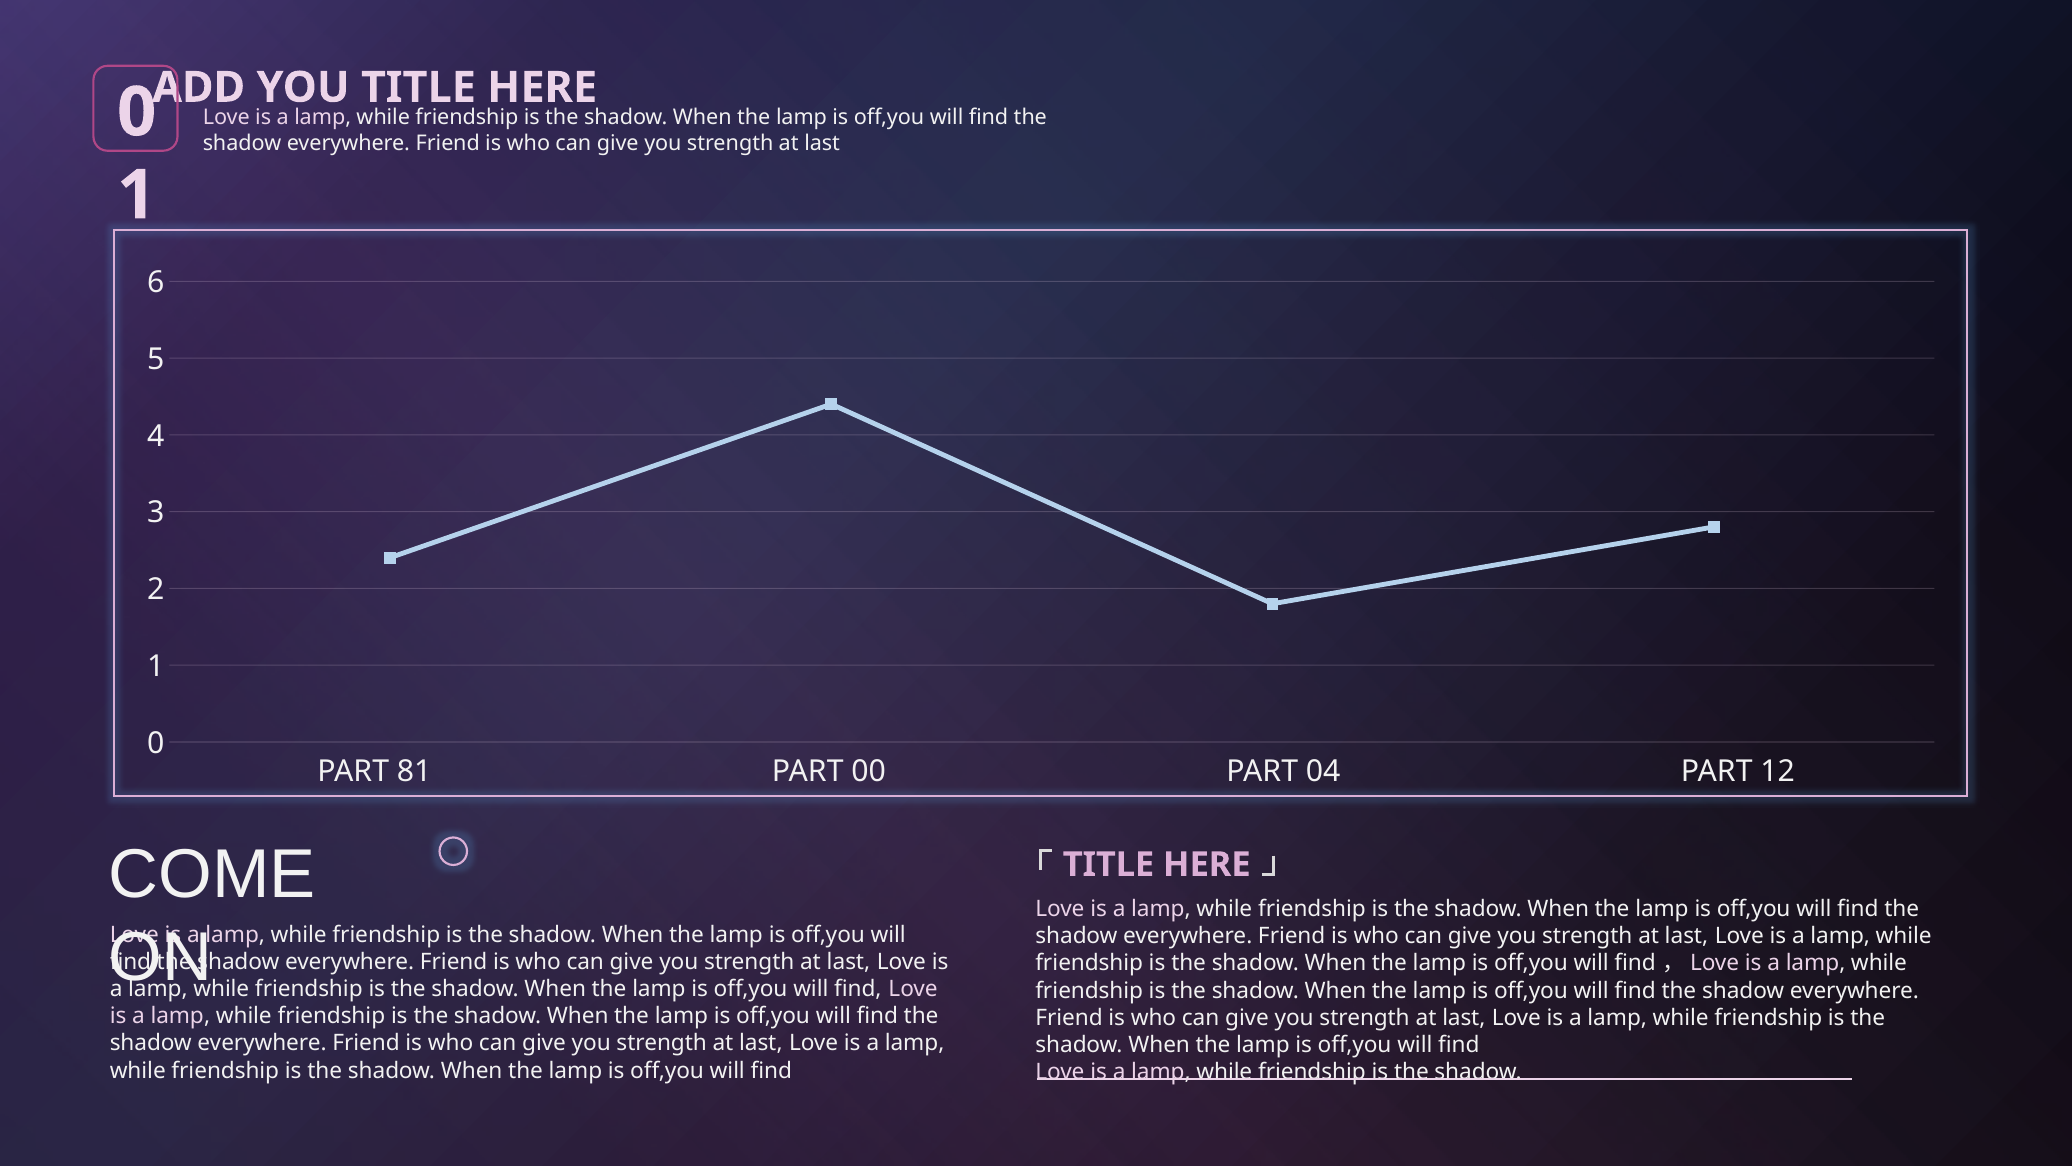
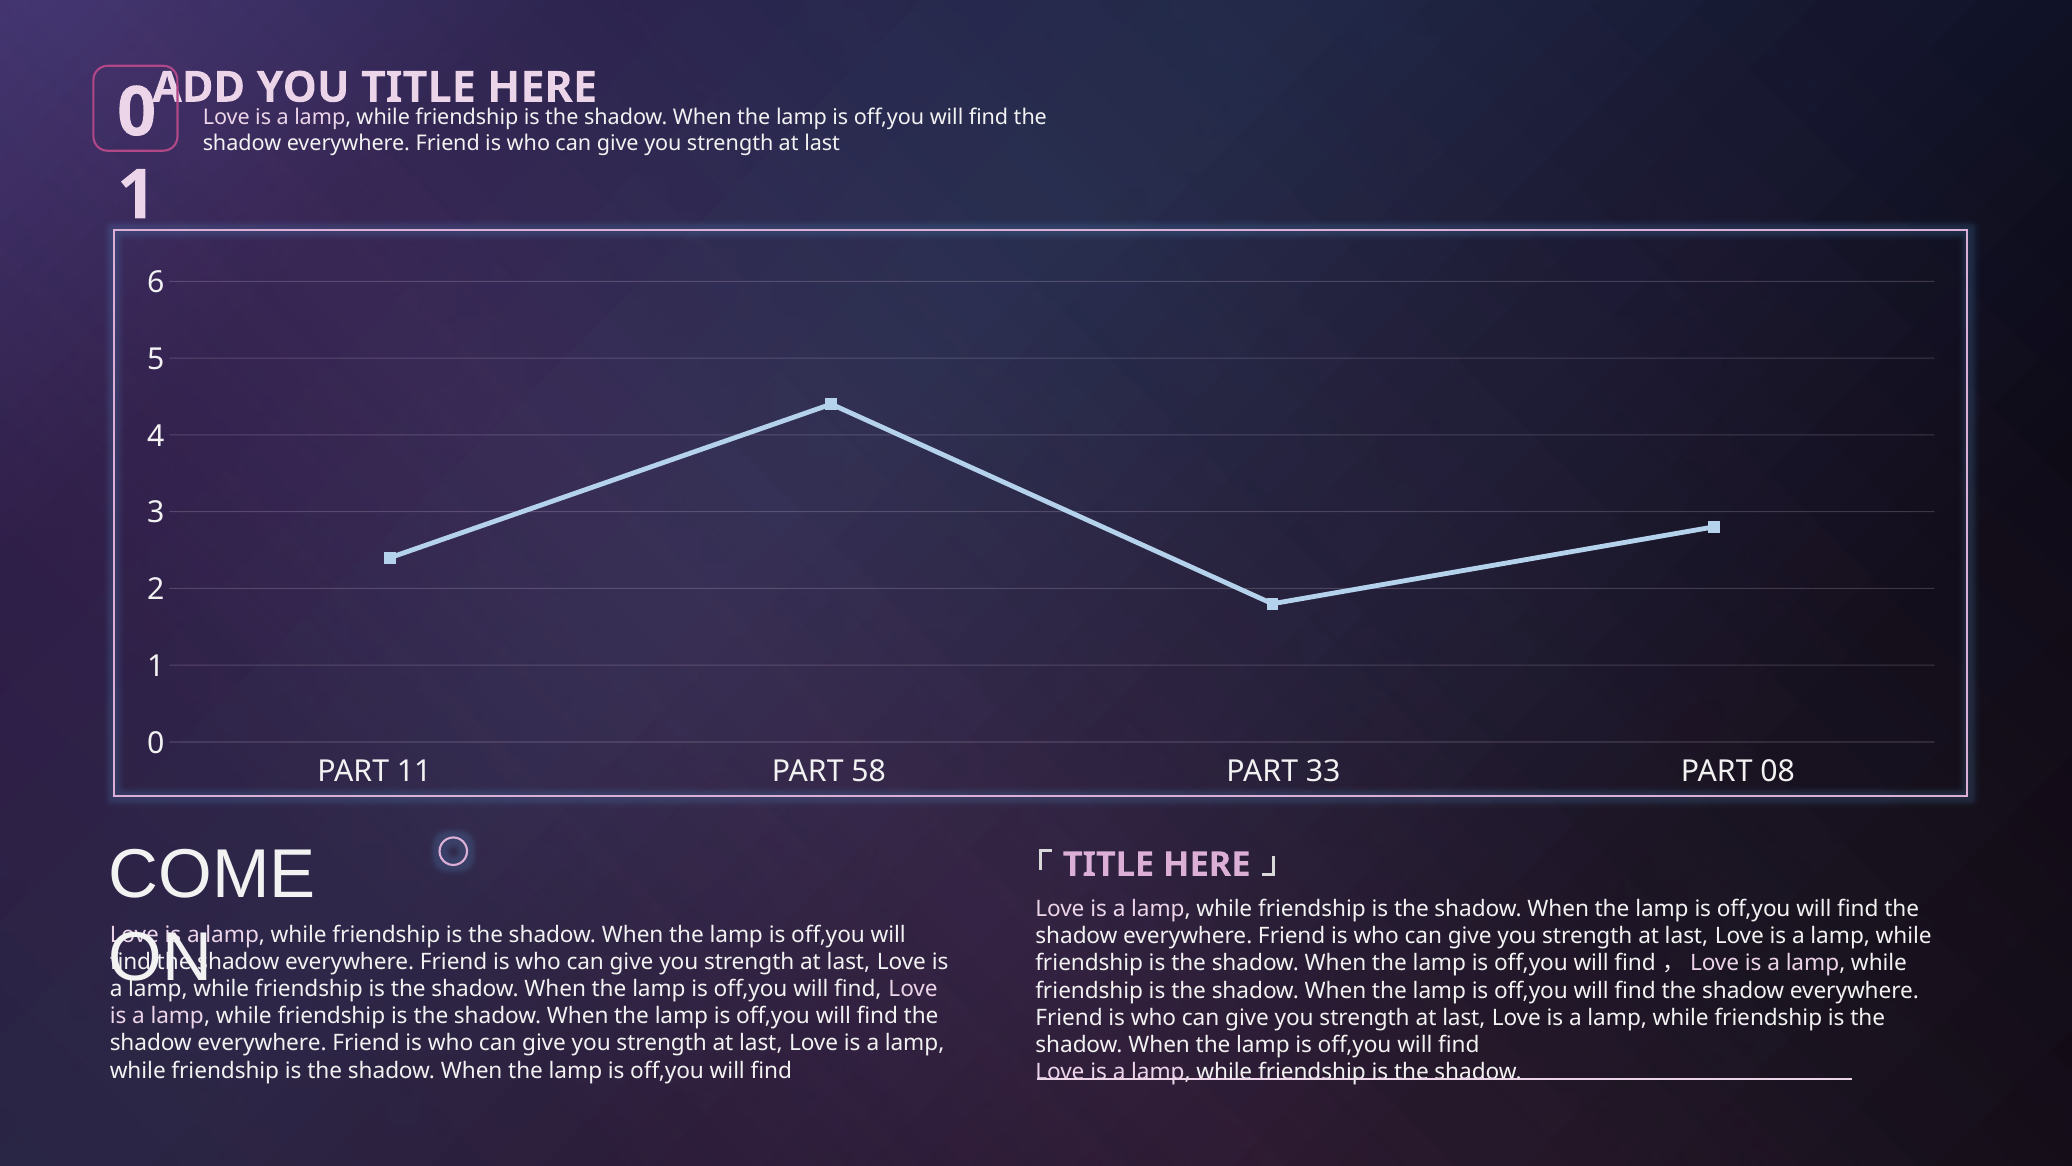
81: 81 -> 11 (414, 771)
00: 00 -> 58 (869, 771)
04: 04 -> 33 (1323, 771)
12: 12 -> 08 (1778, 771)
